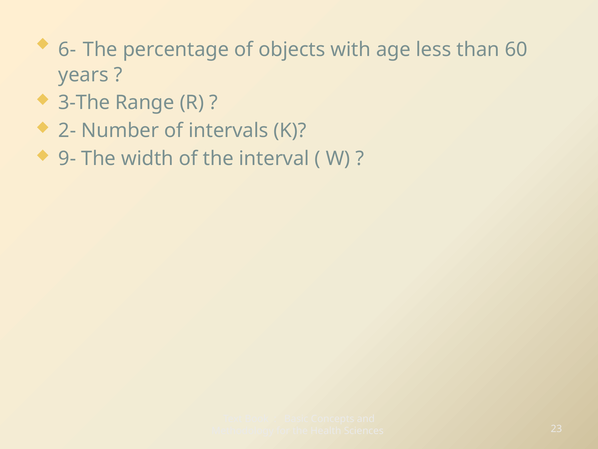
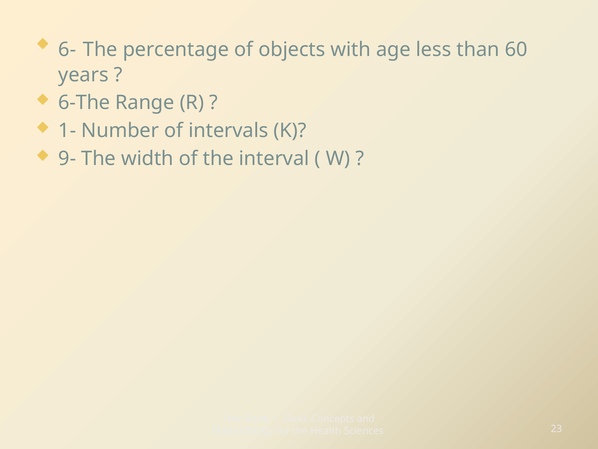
3-The: 3-The -> 6-The (84, 103)
2-: 2- -> 1- (67, 131)
